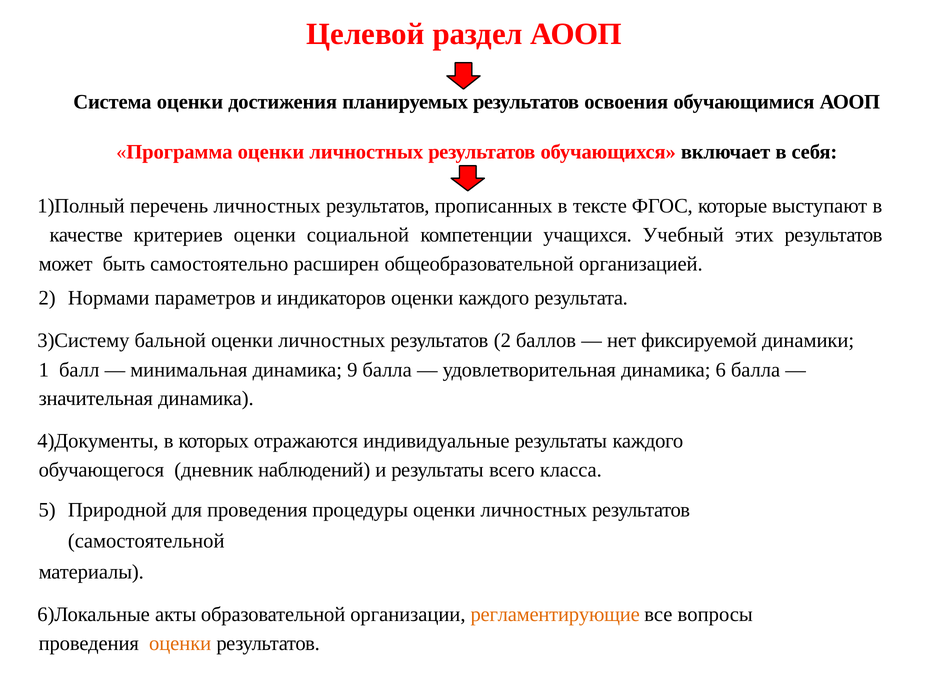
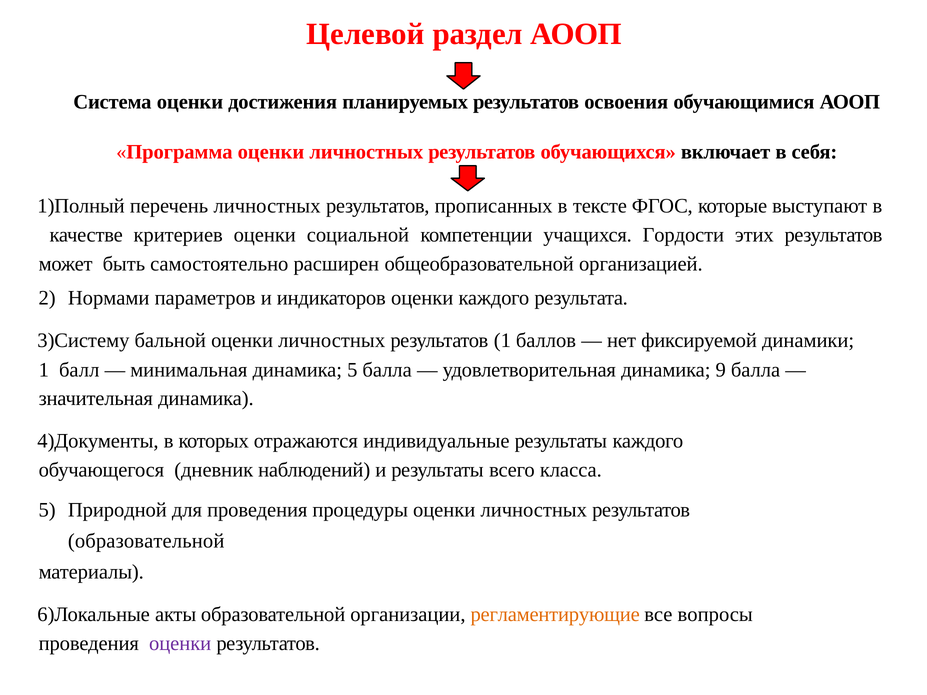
Учебный: Учебный -> Гордости (683, 235)
результатов 2: 2 -> 1 (502, 341)
динамика 9: 9 -> 5 (352, 370)
6: 6 -> 9 (721, 370)
самостоятельной: самостоятельной -> образовательной (146, 541)
оценки colour: orange -> purple (180, 644)
